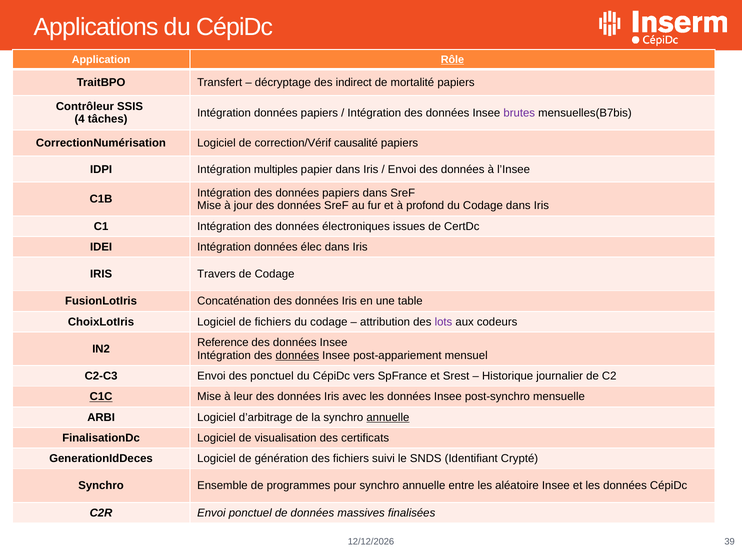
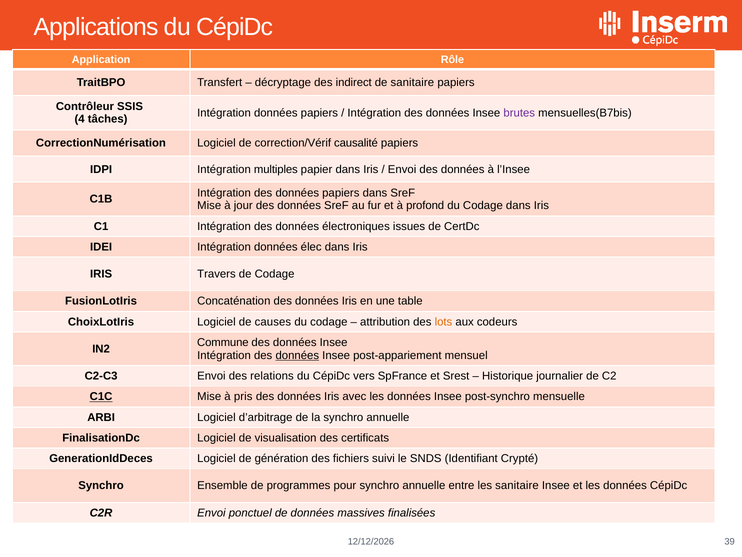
Rôle underline: present -> none (452, 60)
de mortalité: mortalité -> sanitaire (412, 83)
de fichiers: fichiers -> causes (273, 322)
lots colour: purple -> orange (443, 322)
Reference: Reference -> Commune (223, 342)
des ponctuel: ponctuel -> relations (272, 376)
leur: leur -> pris (243, 396)
annuelle underline: present -> none (388, 417)
les aléatoire: aléatoire -> sanitaire (517, 485)
